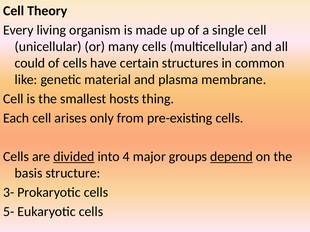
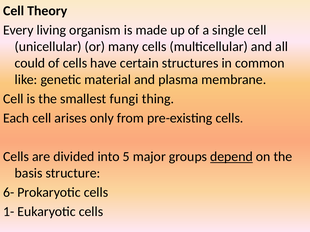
hosts: hosts -> fungi (124, 99)
divided underline: present -> none (74, 157)
4: 4 -> 5 (126, 157)
3-: 3- -> 6- (9, 193)
5-: 5- -> 1- (9, 212)
